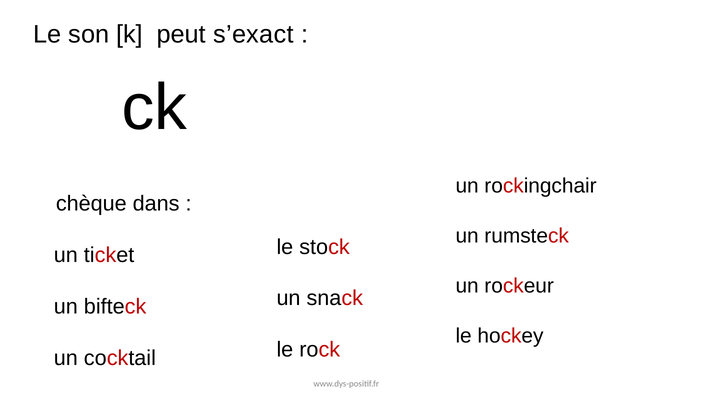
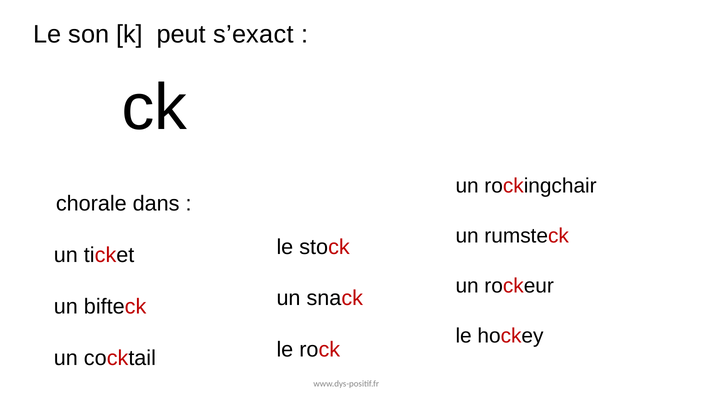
chèque: chèque -> chorale (91, 204)
